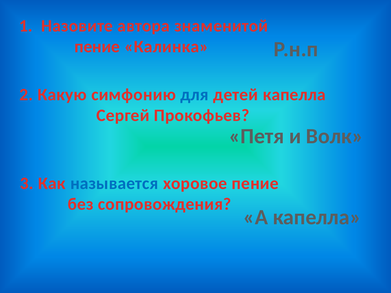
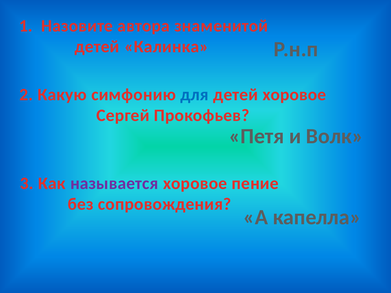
пение: пение -> детей (97, 47)
детей капелла: капелла -> хоровое (294, 95)
называется colour: blue -> purple (114, 184)
